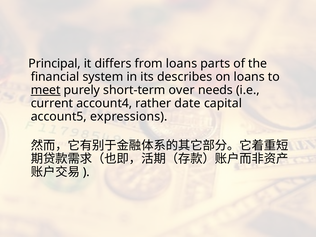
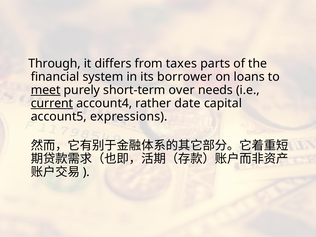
Principal: Principal -> Through (55, 63)
from loans: loans -> taxes (181, 63)
describes: describes -> borrower (185, 77)
current underline: none -> present (52, 103)
